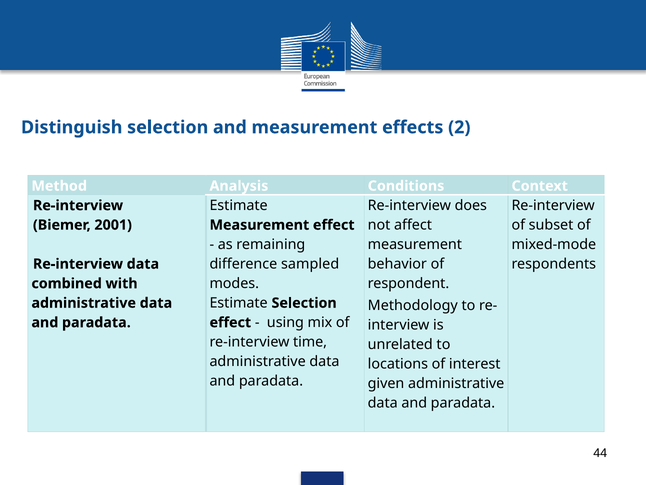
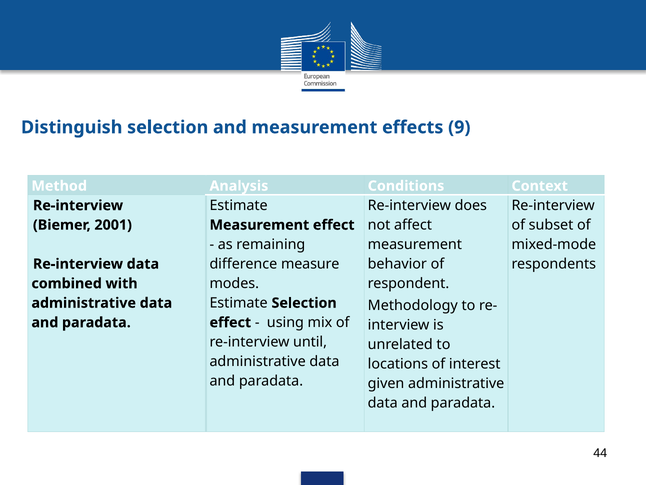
2: 2 -> 9 (459, 127)
sampled: sampled -> measure (310, 264)
time: time -> until (310, 342)
